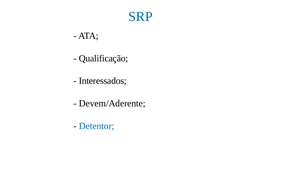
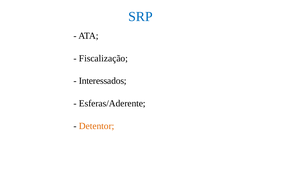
Qualificação: Qualificação -> Fiscalização (103, 58)
Devem/Aderente: Devem/Aderente -> Esferas/Aderente (112, 103)
Detentor colour: blue -> orange (97, 126)
